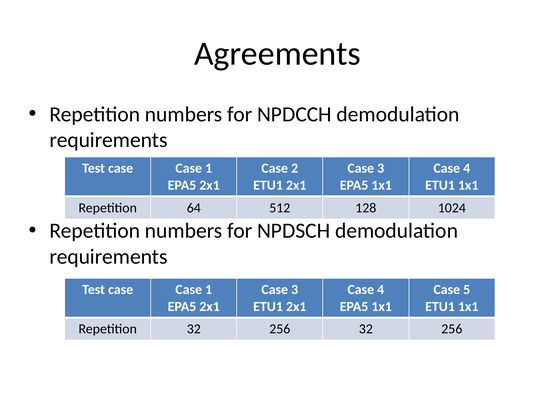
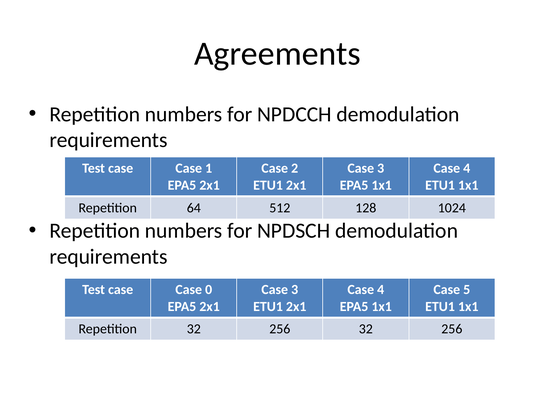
1: 1 -> 0 (209, 290)
